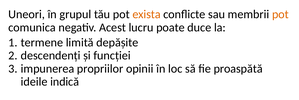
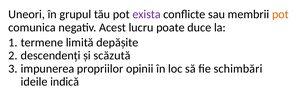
exista colour: orange -> purple (147, 14)
funcției: funcției -> scăzută (112, 55)
proaspătă: proaspătă -> schimbări (238, 68)
